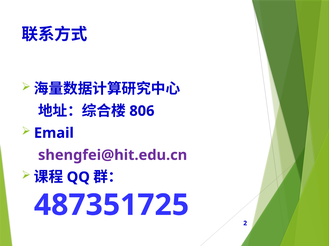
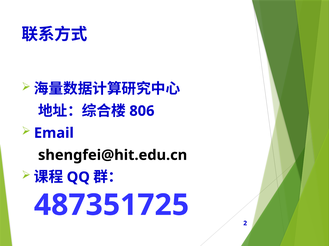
shengfei@hit.edu.cn colour: purple -> black (113, 156)
